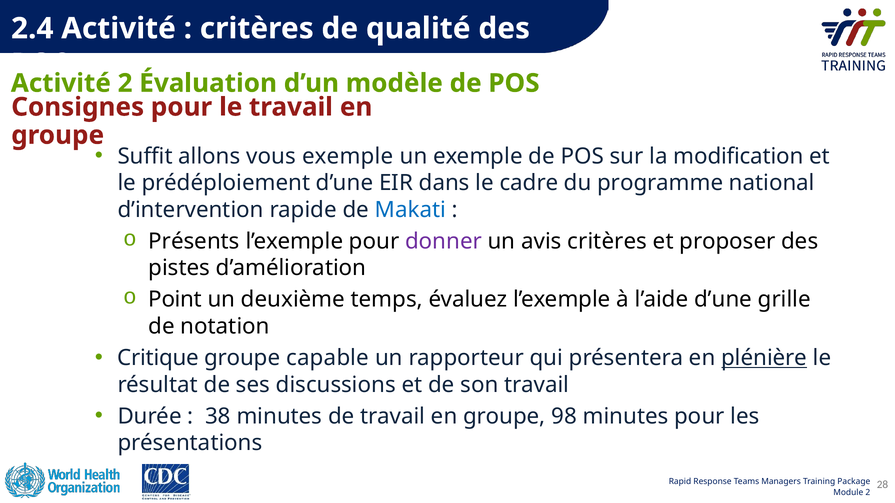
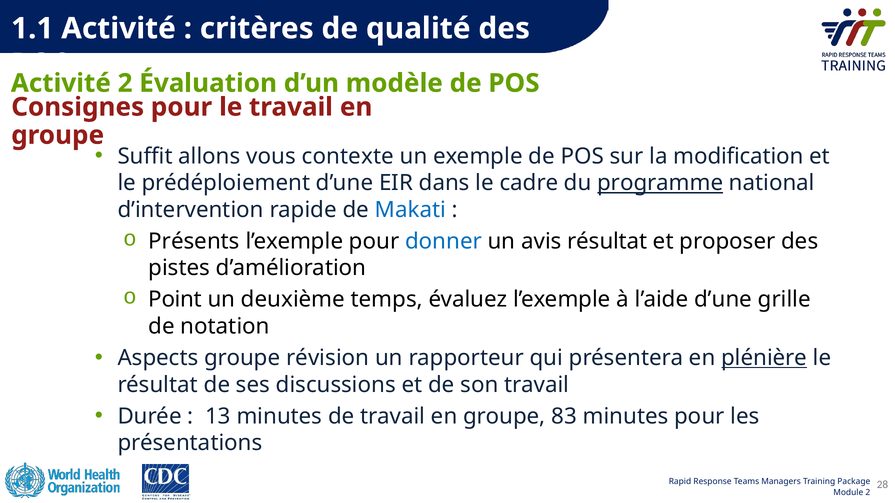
2.4: 2.4 -> 1.1 (32, 29)
vous exemple: exemple -> contexte (348, 156)
programme underline: none -> present (660, 183)
donner colour: purple -> blue (444, 241)
avis critères: critères -> résultat (607, 241)
Critique: Critique -> Aspects (158, 358)
capable: capable -> révision (328, 358)
38: 38 -> 13 (218, 417)
98: 98 -> 83 (564, 417)
